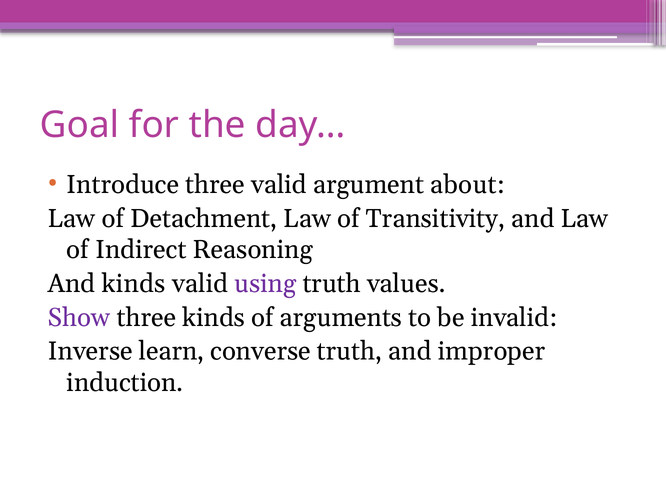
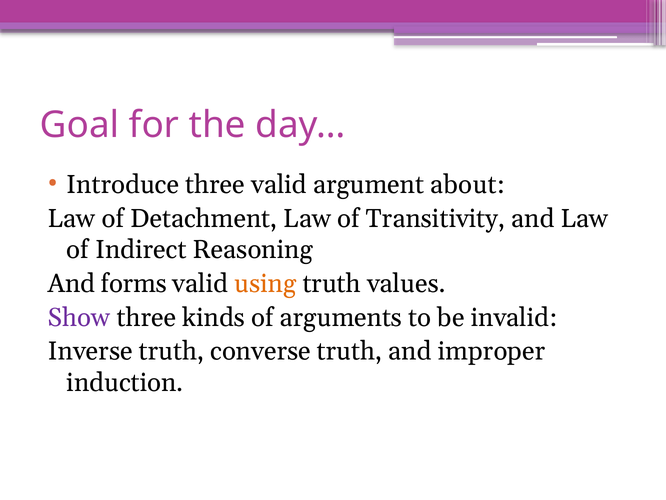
And kinds: kinds -> forms (134, 283)
using colour: purple -> orange (265, 283)
Inverse learn: learn -> truth (172, 351)
